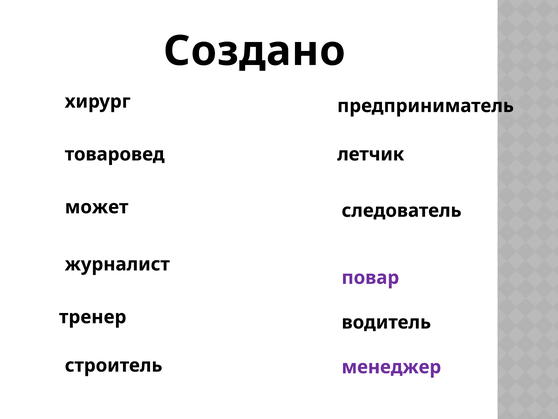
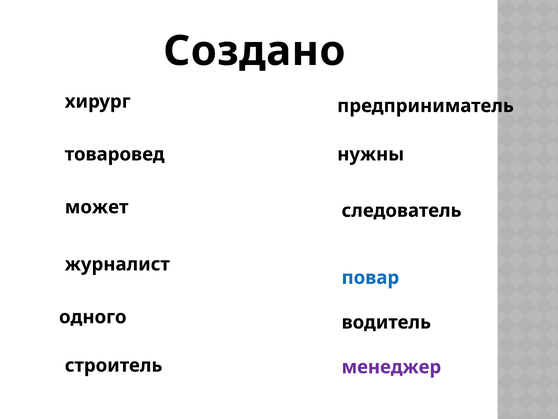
летчик: летчик -> нужны (371, 154)
повар colour: purple -> blue (370, 277)
тренер: тренер -> одного (93, 317)
